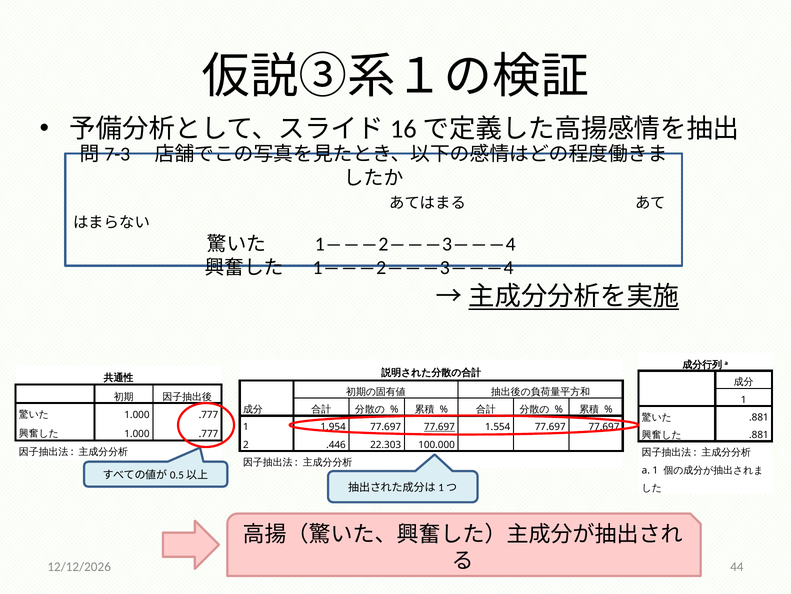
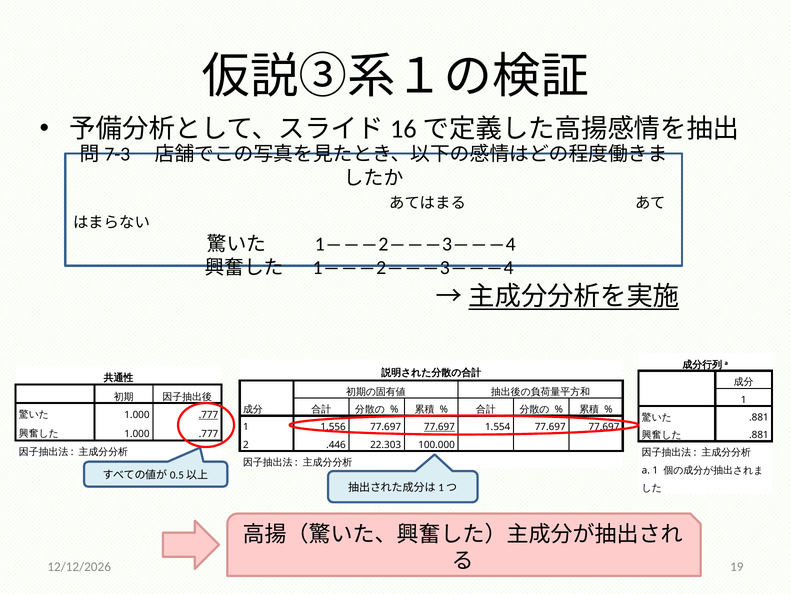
.777 underline: none -> present (208, 415)
1.954: 1.954 -> 1.556 (333, 427)
44: 44 -> 19 (737, 566)
